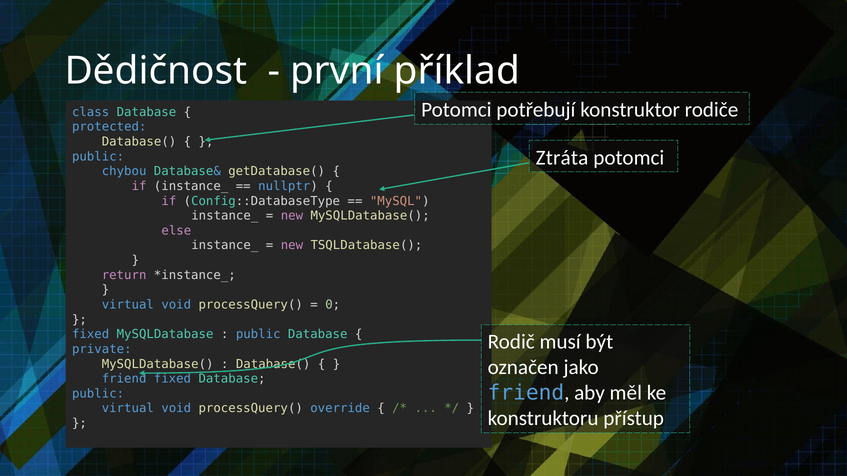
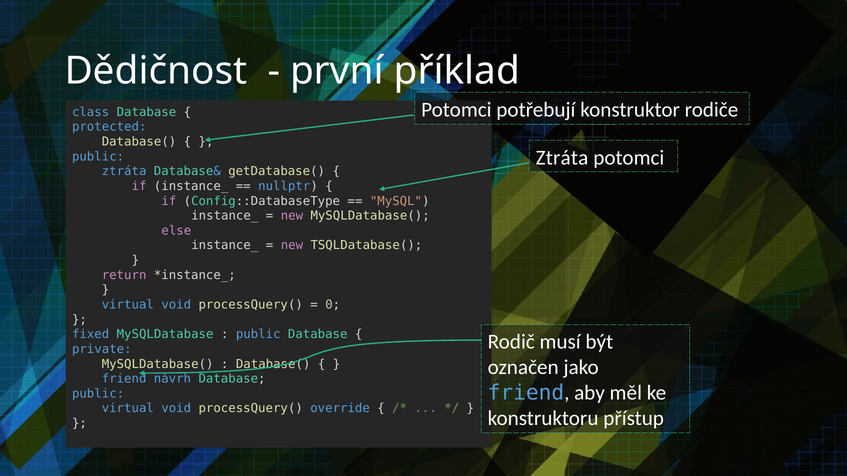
chybou: chybou -> ztráta (124, 171)
friend fixed: fixed -> návrh (172, 379)
